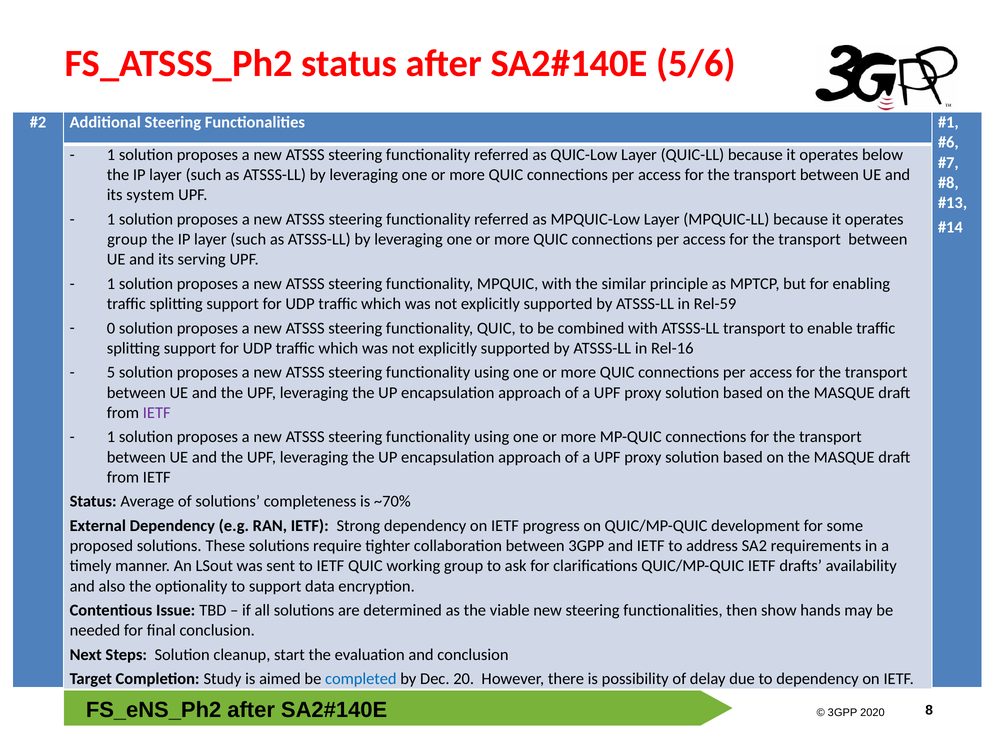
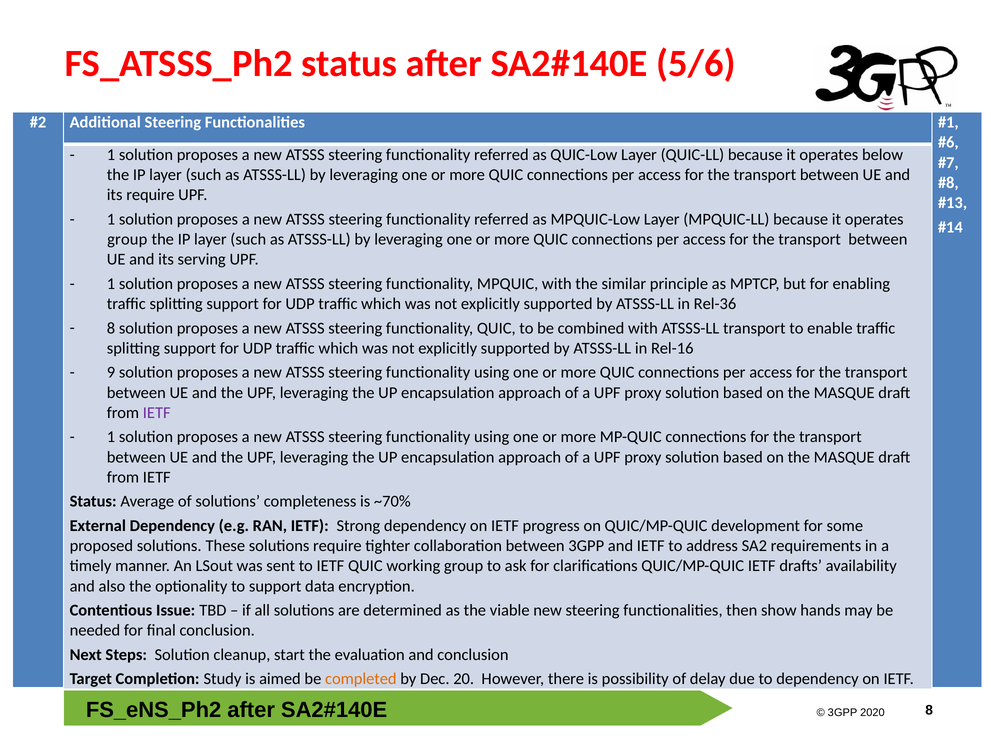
its system: system -> require (150, 195)
Rel-59: Rel-59 -> Rel-36 (715, 304)
0: 0 -> 8 (111, 328)
5: 5 -> 9 (111, 373)
completed colour: blue -> orange (361, 679)
